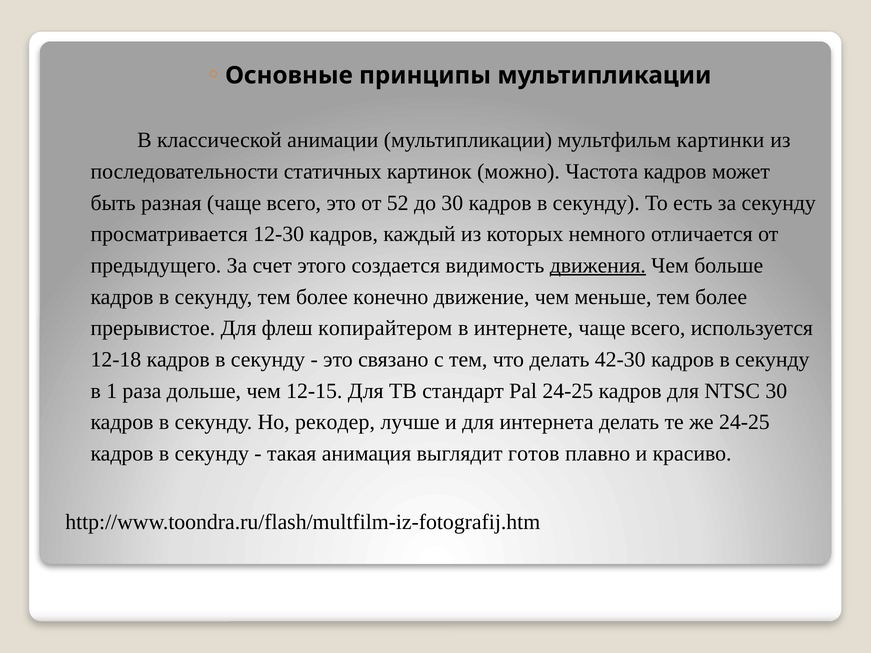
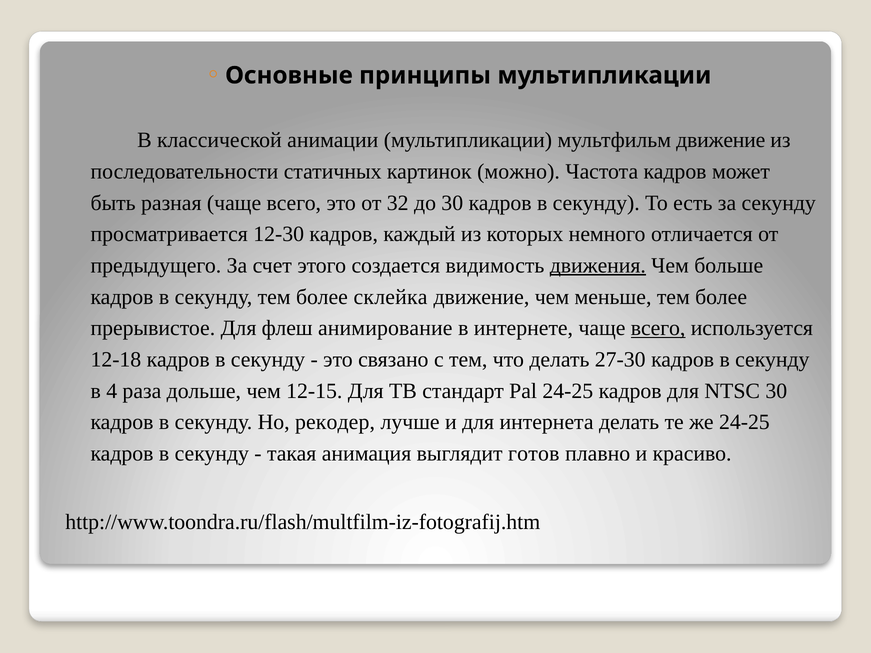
мультфильм картинки: картинки -> движение (721, 140)
52: 52 -> 32 (398, 203)
конечно: конечно -> склейка (391, 297)
копирайтером: копирайтером -> анимирование (385, 328)
всего underline: none -> present (658, 328)
42-30: 42-30 -> 27-30 (620, 360)
1: 1 -> 4 (112, 391)
